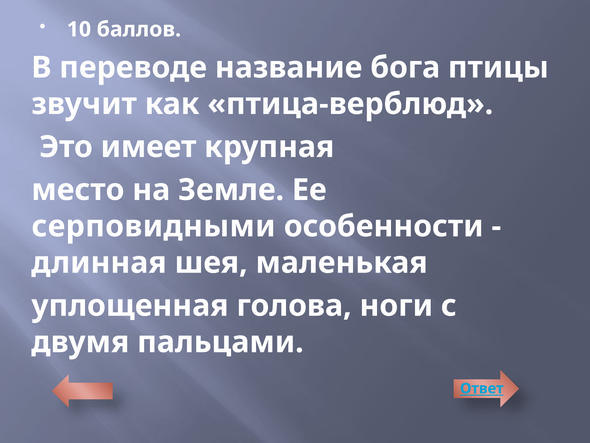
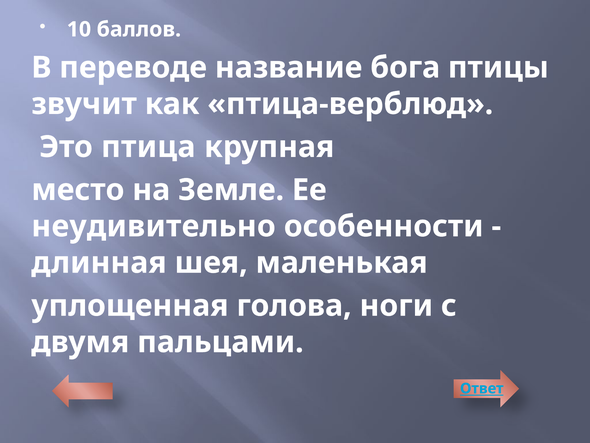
имеет: имеет -> птица (148, 147)
серповидными: серповидными -> неудивительно (154, 226)
